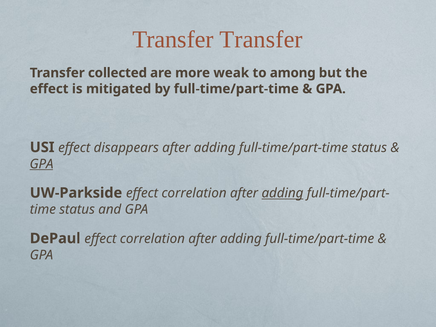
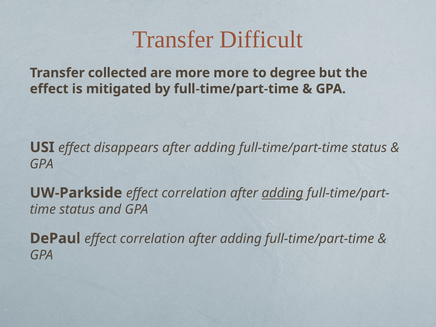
Transfer: Transfer -> Difficult (261, 39)
more weak: weak -> more (231, 73)
among: among -> degree (293, 73)
GPA underline: present -> none (42, 164)
